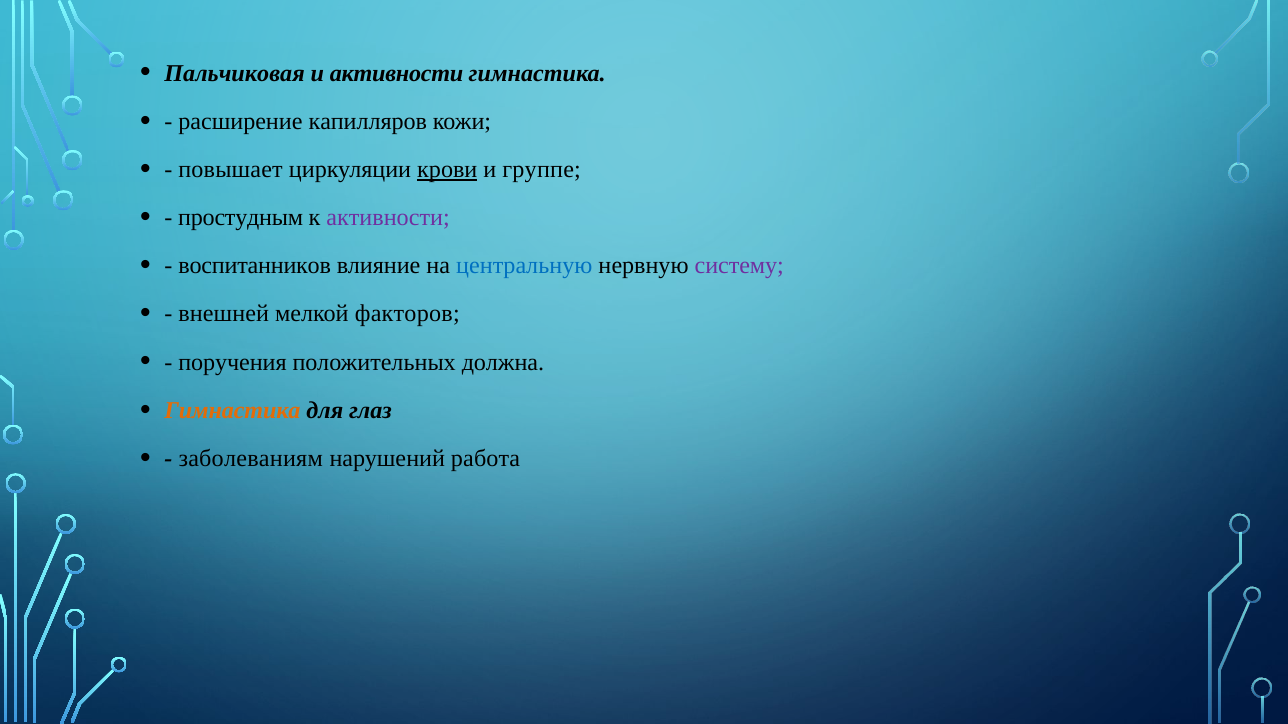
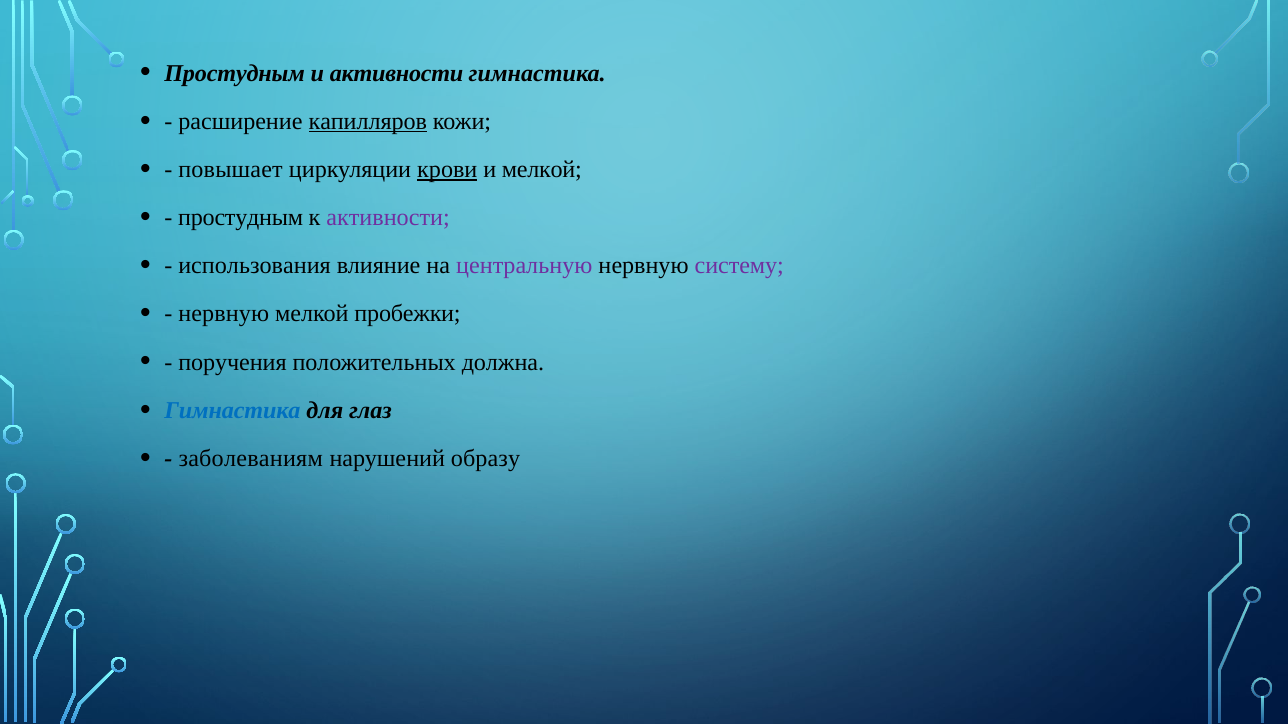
Пальчиковая: Пальчиковая -> Простудным (235, 73)
капилляров underline: none -> present (368, 121)
и группе: группе -> мелкой (542, 170)
воспитанников: воспитанников -> использования (255, 266)
центральную colour: blue -> purple (524, 266)
внешней: внешней -> нервную (224, 314)
факторов: факторов -> пробежки (408, 314)
Гимнастика colour: orange -> blue (232, 411)
работа: работа -> образу (486, 459)
